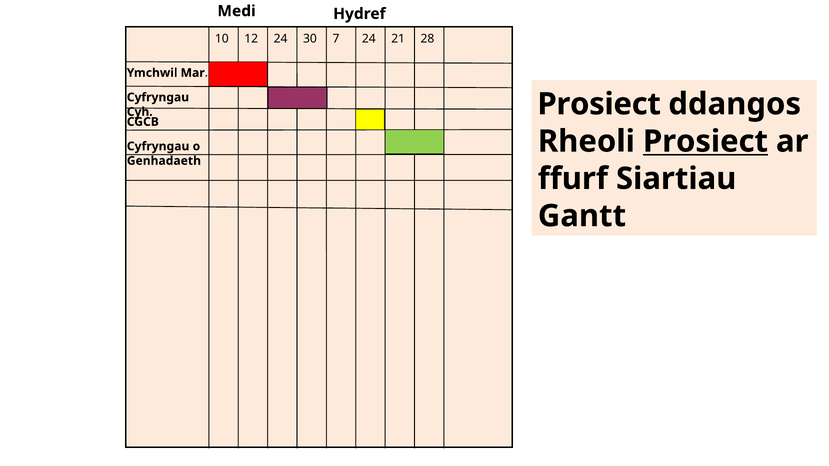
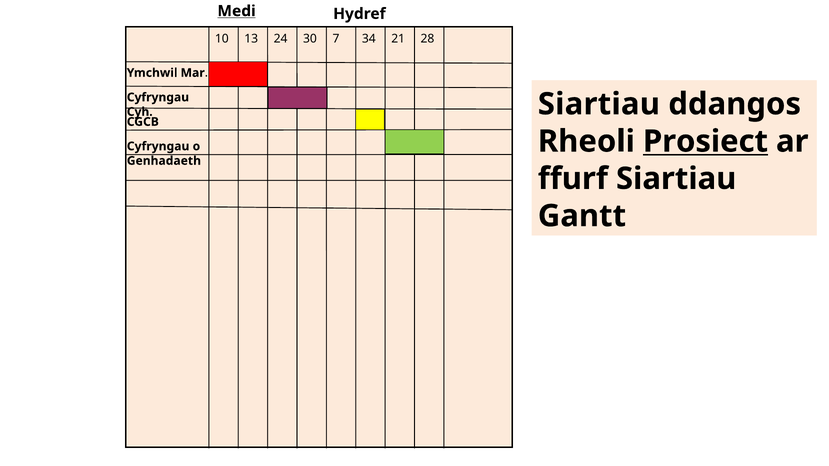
Medi underline: none -> present (237, 11)
12: 12 -> 13 (251, 39)
30 24: 24 -> 34 (369, 39)
Prosiect: Prosiect -> Siartiau (599, 104)
